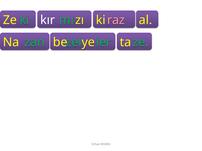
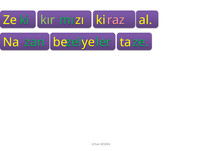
kır colour: white -> light green (48, 20)
